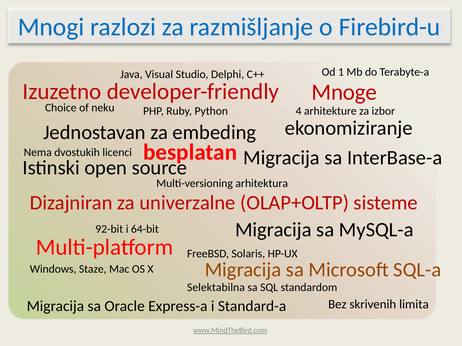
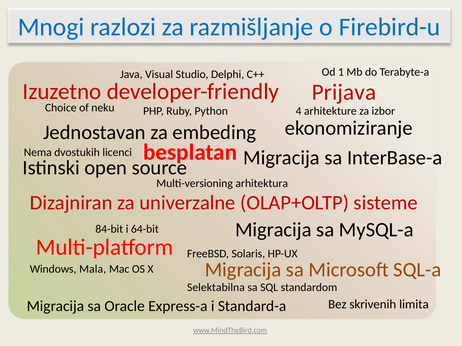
Mnoge: Mnoge -> Prijava (344, 92)
92-bit: 92-bit -> 84-bit (109, 229)
Staze: Staze -> Mala (93, 269)
